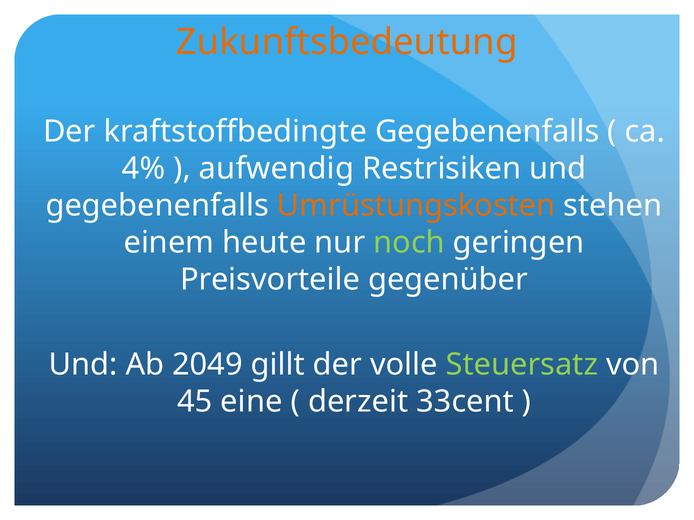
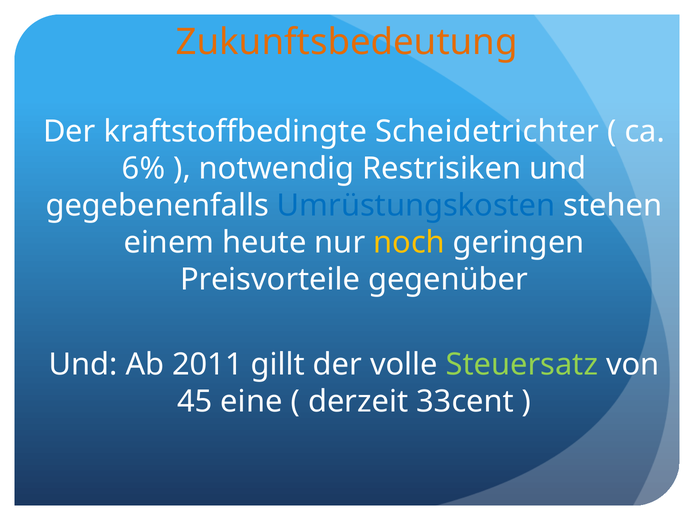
kraftstoffbedingte Gegebenenfalls: Gegebenenfalls -> Scheidetrichter (487, 132)
4%: 4% -> 6% (144, 169)
aufwendig: aufwendig -> notwendig (277, 169)
Umrüstungskosten colour: orange -> blue (416, 206)
noch colour: light green -> yellow (409, 243)
2049: 2049 -> 2011 (207, 365)
